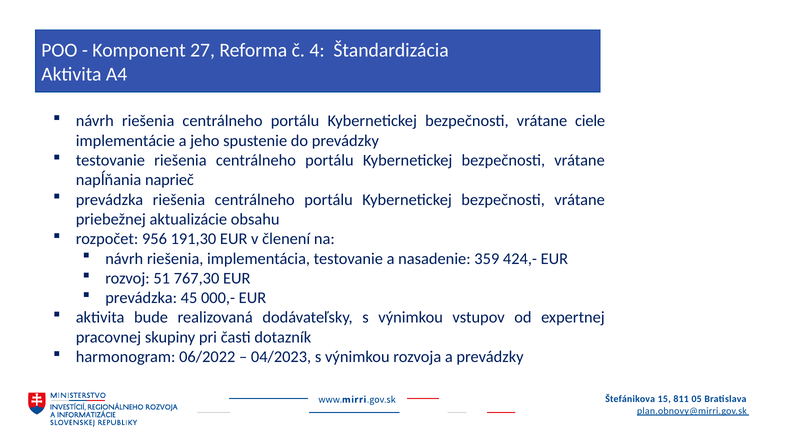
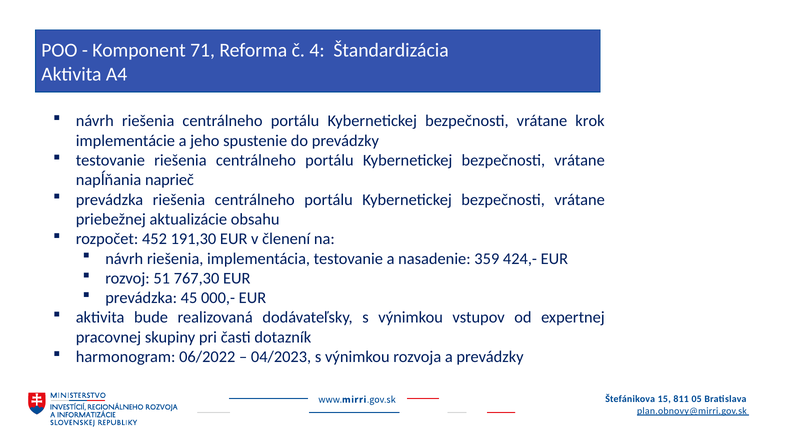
27: 27 -> 71 (203, 50)
ciele: ciele -> krok (590, 121)
956: 956 -> 452 (154, 239)
